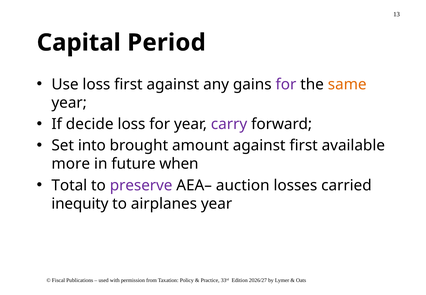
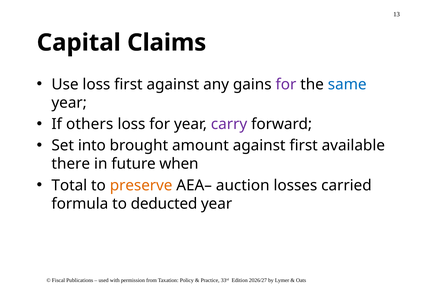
Period: Period -> Claims (167, 43)
same colour: orange -> blue (347, 84)
decide: decide -> others (90, 124)
more: more -> there (71, 164)
preserve colour: purple -> orange (141, 185)
inequity: inequity -> formula (80, 204)
airplanes: airplanes -> deducted (164, 204)
